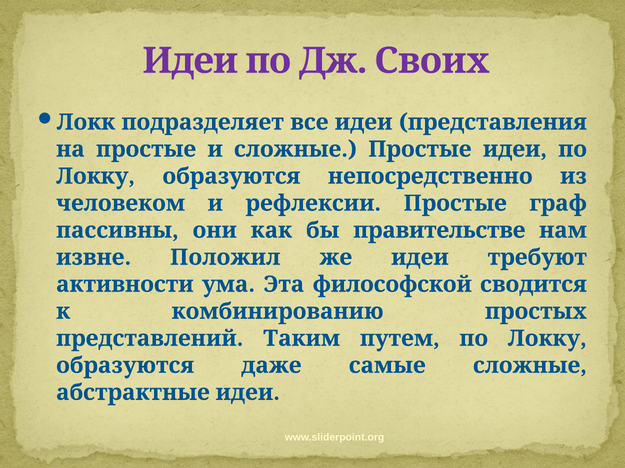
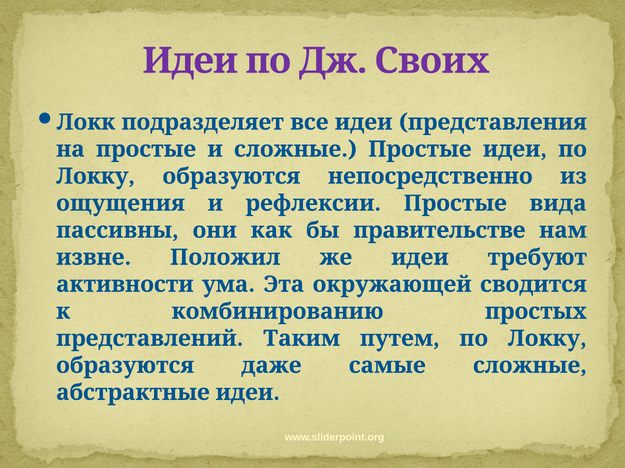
человеком: человеком -> ощущения (121, 204)
граф: граф -> вида (558, 204)
философской: философской -> окружающей (392, 285)
